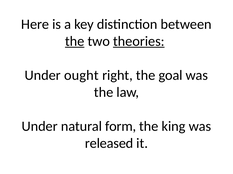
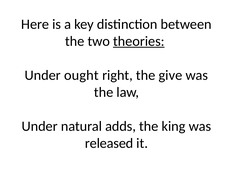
the underline: present -> none (75, 41)
goal: goal -> give (170, 76)
form: form -> adds (121, 127)
